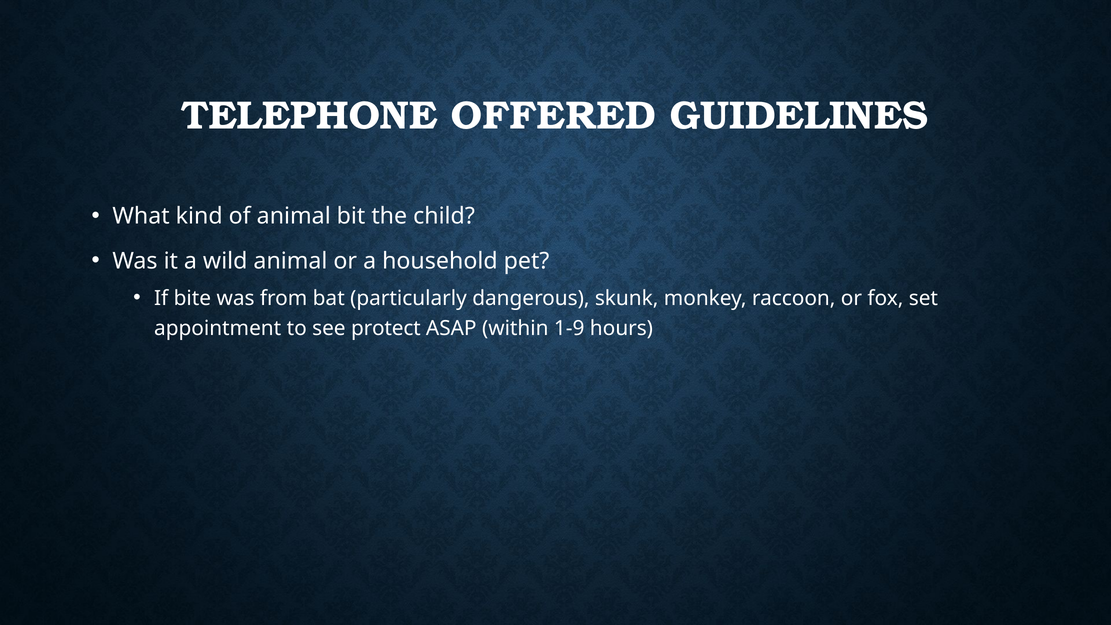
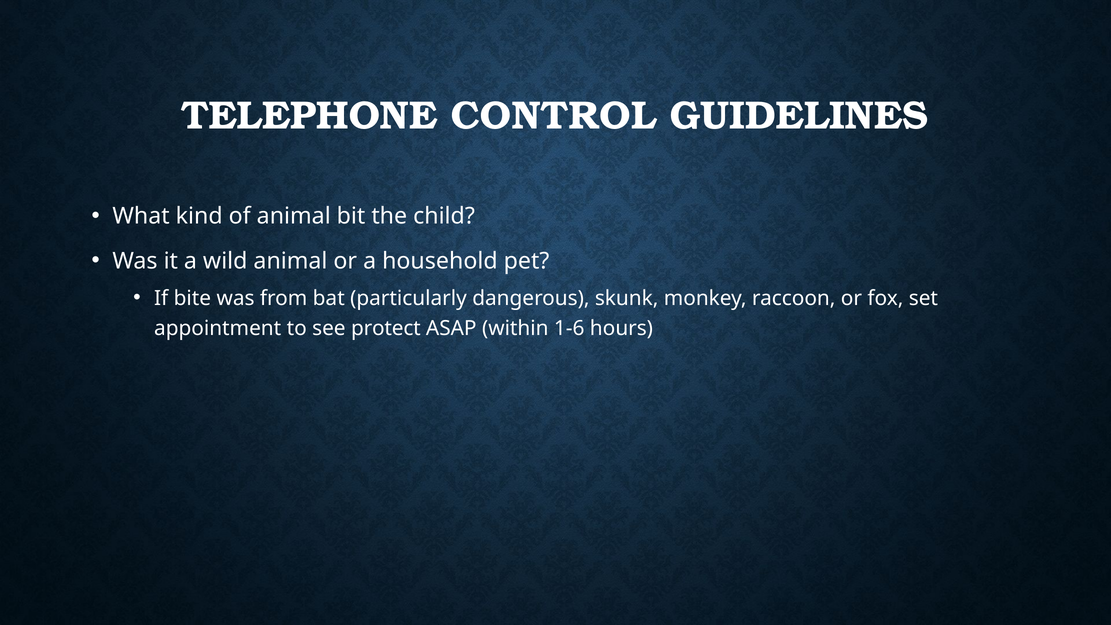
OFFERED: OFFERED -> CONTROL (553, 116)
1-9: 1-9 -> 1-6 (569, 328)
